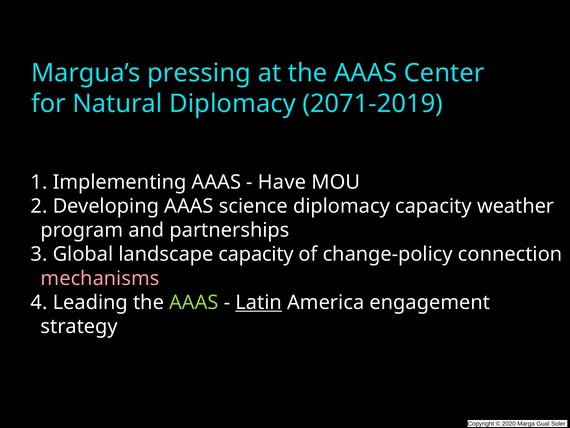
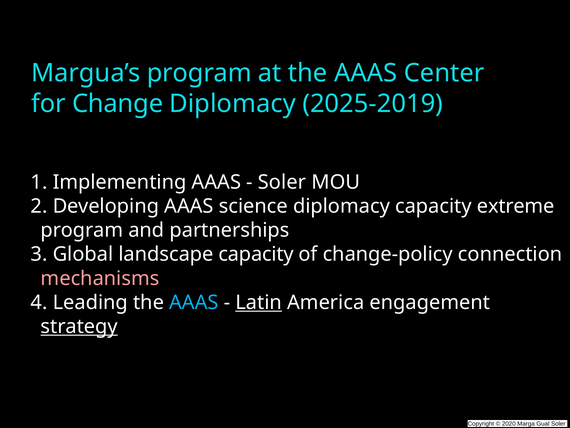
Margua’s pressing: pressing -> program (199, 73)
for Natural: Natural -> Change (118, 104)
2071-2019: 2071-2019 -> 2025-2019 (373, 104)
Have: Have -> Soler (282, 182)
weather: weather -> extreme (516, 206)
AAAS colour: light green -> light blue (194, 302)
strategy underline: none -> present (79, 326)
